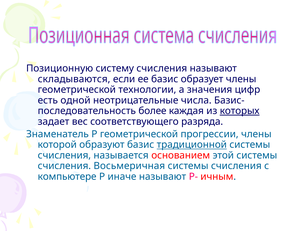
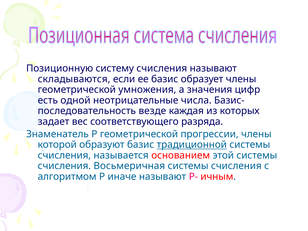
технологии: технологии -> умножения (147, 90)
более: более -> везде (152, 111)
которых underline: present -> none (240, 111)
компьютере: компьютере -> алгоритмом (67, 177)
